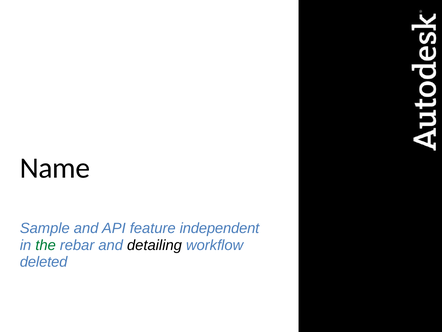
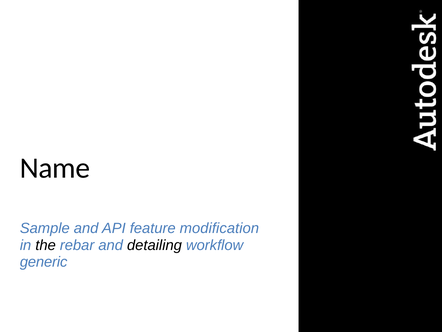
independent: independent -> modification (219, 228)
the colour: green -> black (46, 245)
deleted: deleted -> generic (44, 262)
